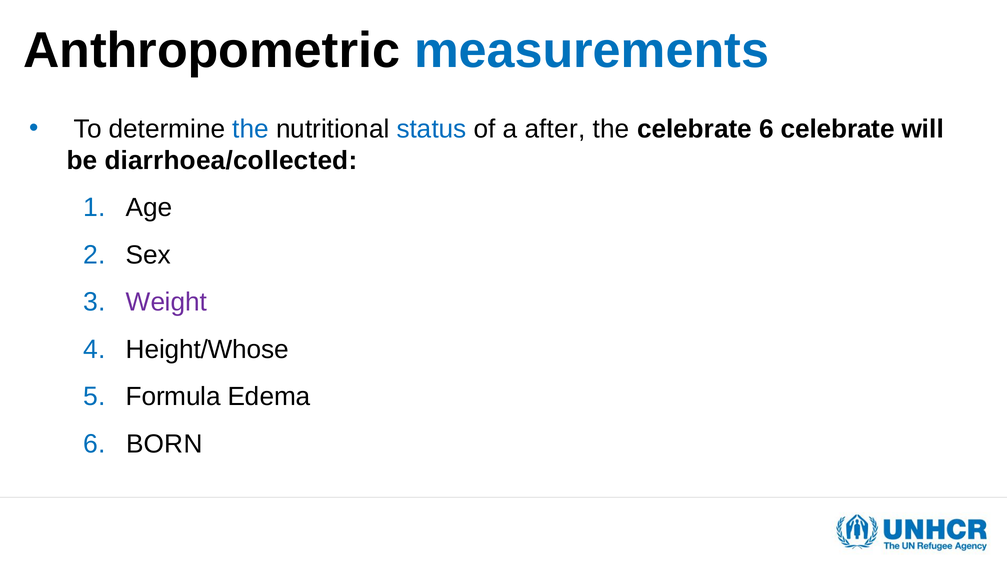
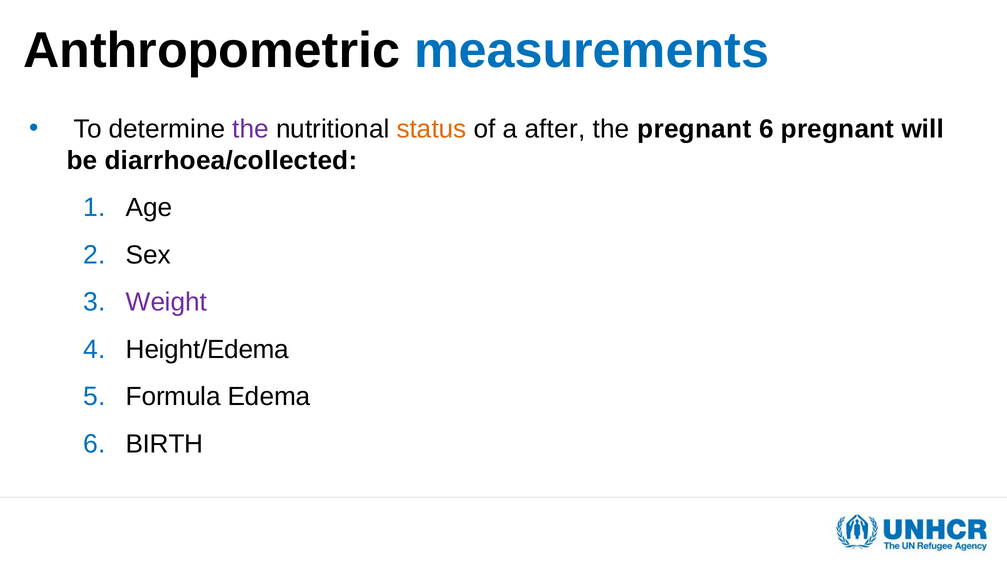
the colour: blue -> purple (251, 129)
status colour: blue -> orange (432, 129)
the celebrate: celebrate -> pregnant (694, 129)
6 celebrate: celebrate -> pregnant (838, 129)
Height/Whose: Height/Whose -> Height/Edema (207, 349)
BORN: BORN -> BIRTH (165, 444)
